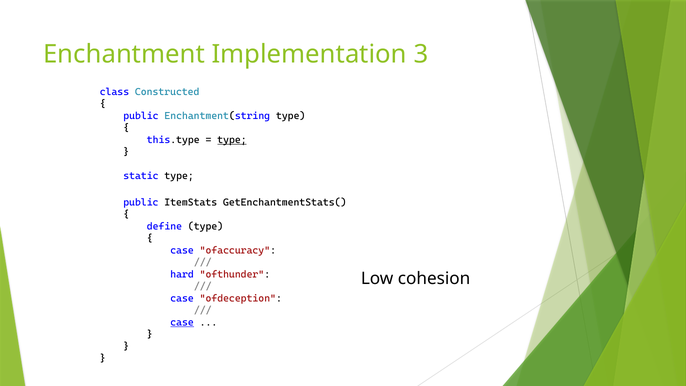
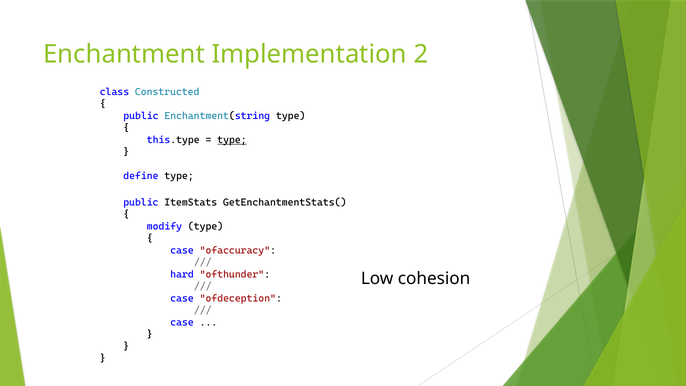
3: 3 -> 2 (421, 54)
static: static -> define (141, 176)
define: define -> modify (164, 226)
case underline: present -> none (182, 322)
